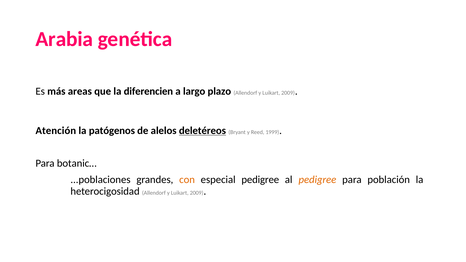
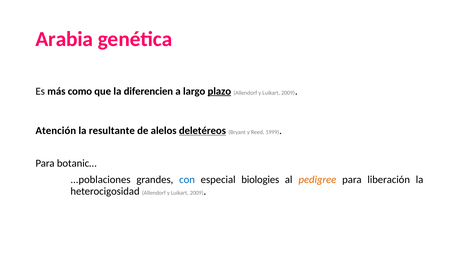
areas: areas -> como (80, 91)
plazo underline: none -> present (219, 91)
patógenos: patógenos -> resultante (112, 131)
con colour: orange -> blue (187, 180)
especial pedigree: pedigree -> biologies (260, 180)
población: población -> liberación (389, 180)
